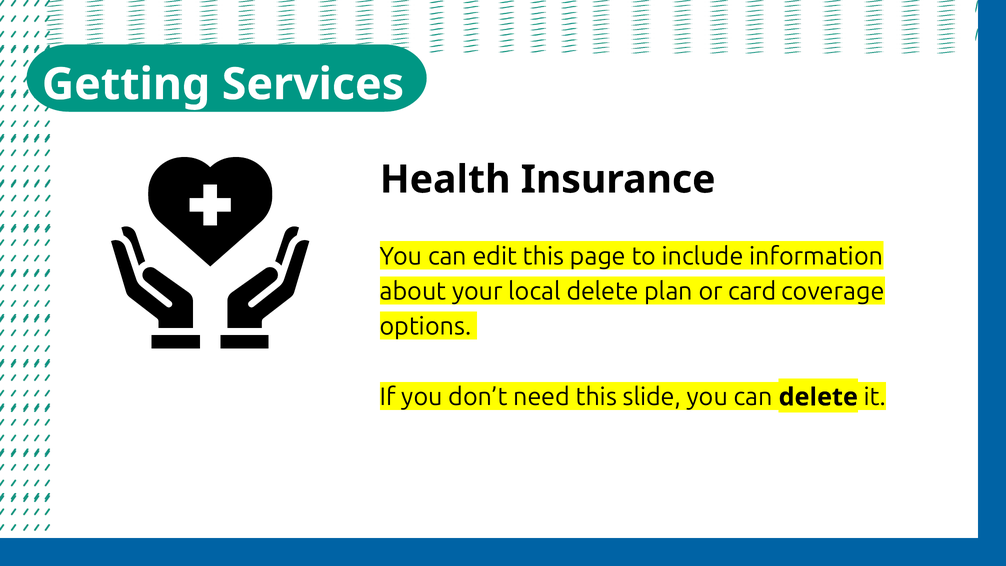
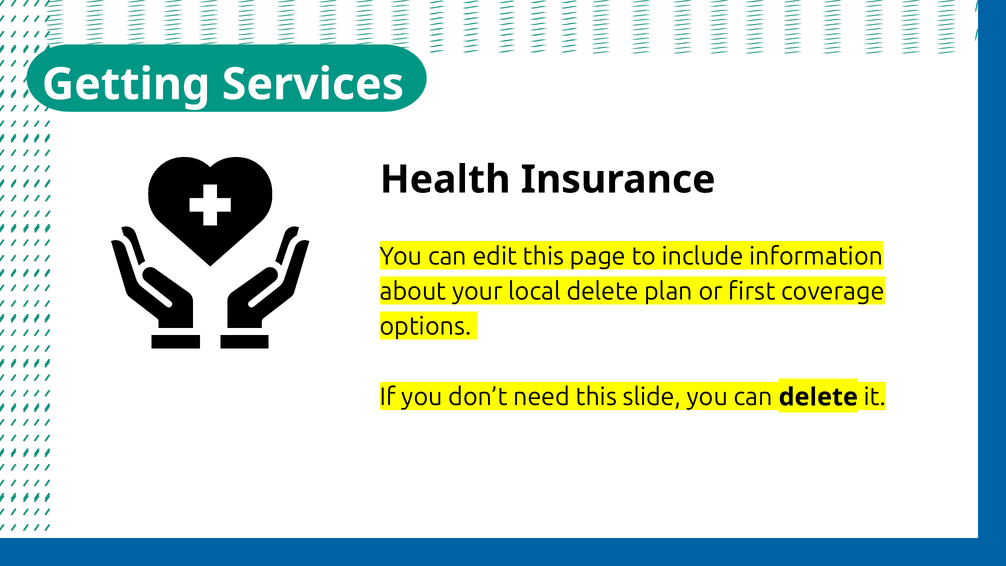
card: card -> first (752, 291)
